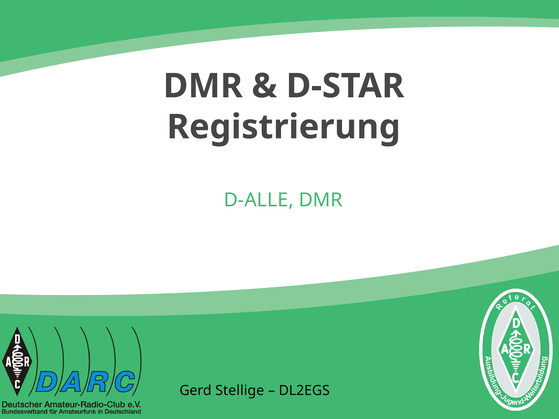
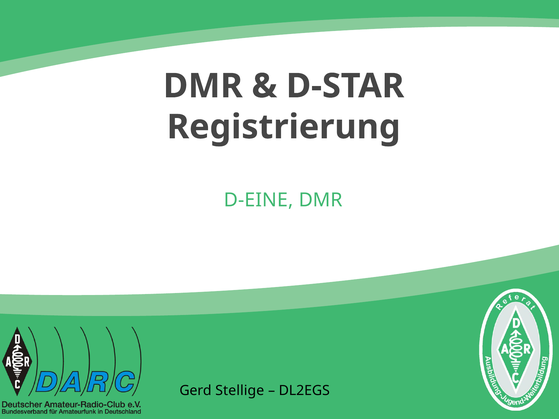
D-ALLE: D-ALLE -> D-EINE (259, 200)
